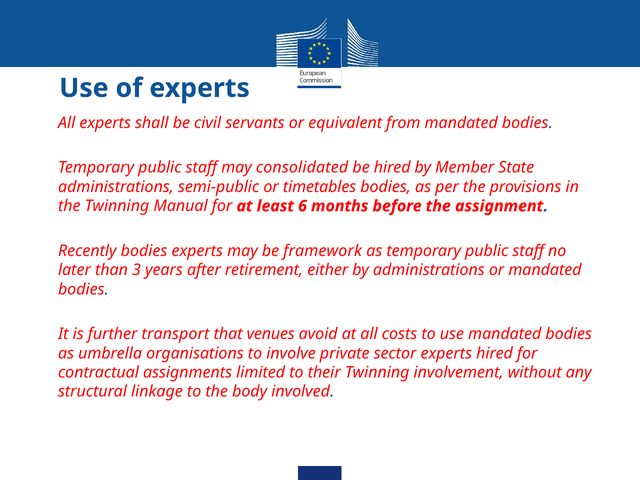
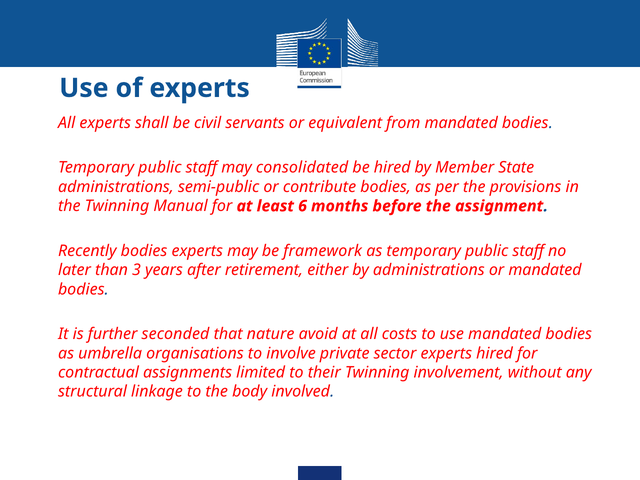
timetables: timetables -> contribute (320, 187)
transport: transport -> seconded (175, 334)
venues: venues -> nature (271, 334)
